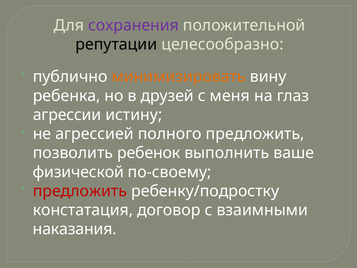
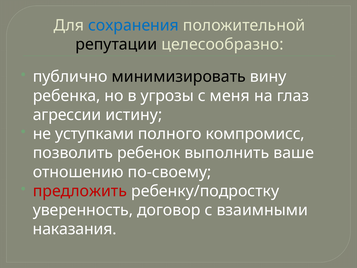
сохранения colour: purple -> blue (134, 25)
минимизировать colour: orange -> black (179, 77)
друзей: друзей -> угрозы (167, 96)
агрессией: агрессией -> уступками (95, 134)
полного предложить: предложить -> компромисс (255, 134)
физической: физической -> отношению (78, 172)
констатация: констатация -> уверенность (83, 210)
